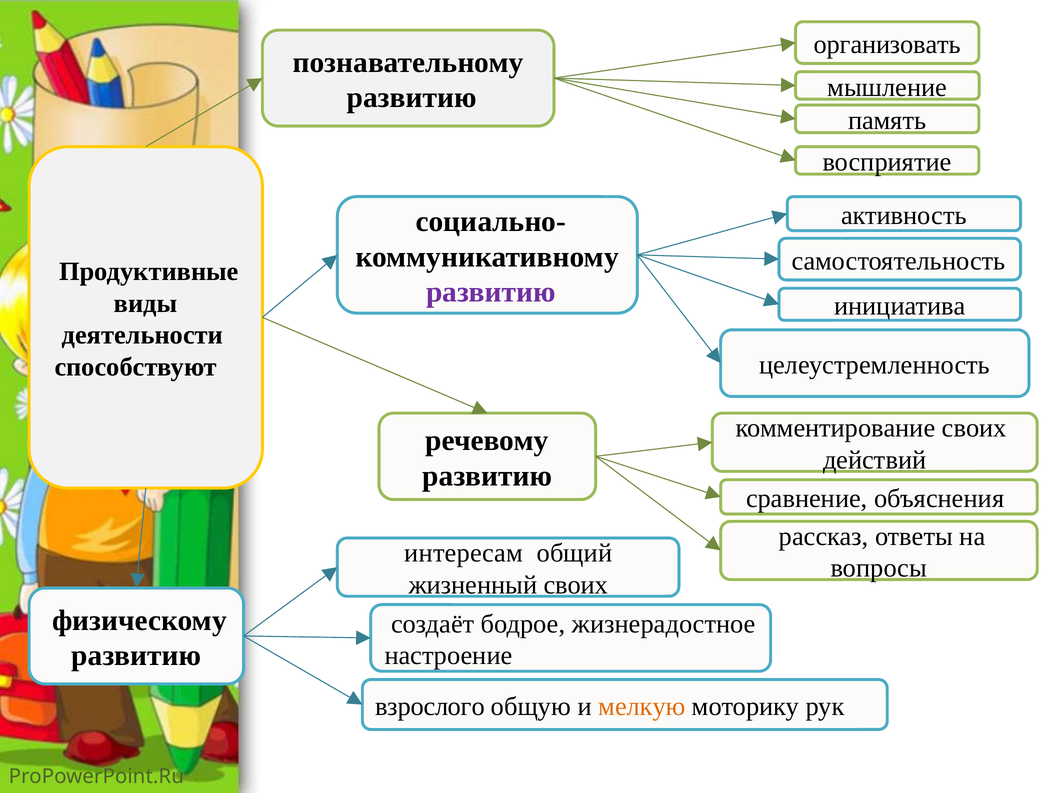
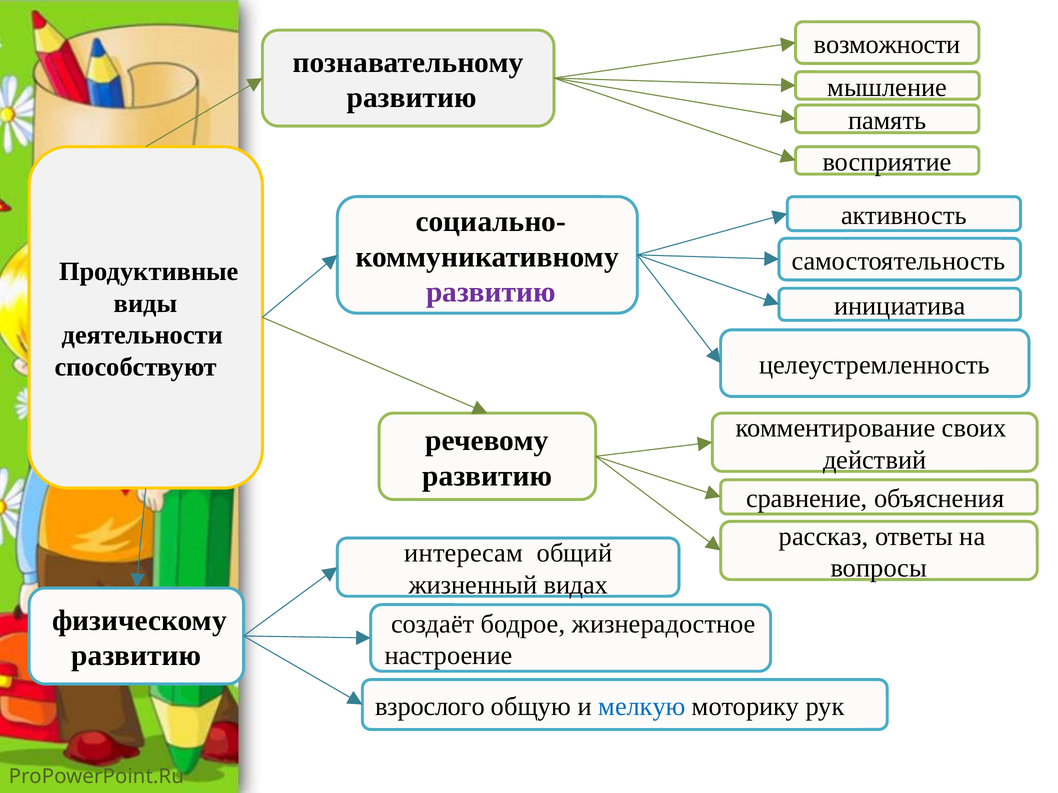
организовать: организовать -> возможности (887, 44)
жизненный своих: своих -> видах (576, 585)
мелкую colour: orange -> blue (642, 707)
